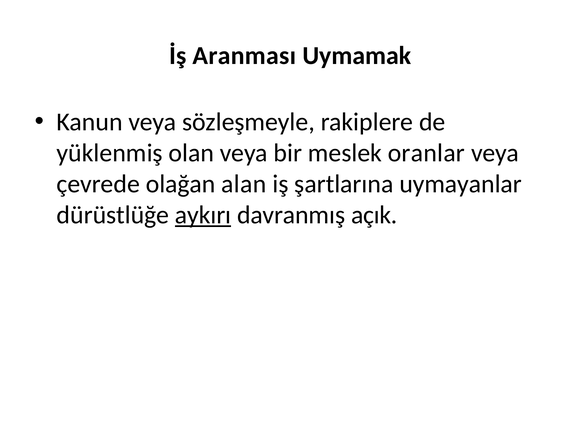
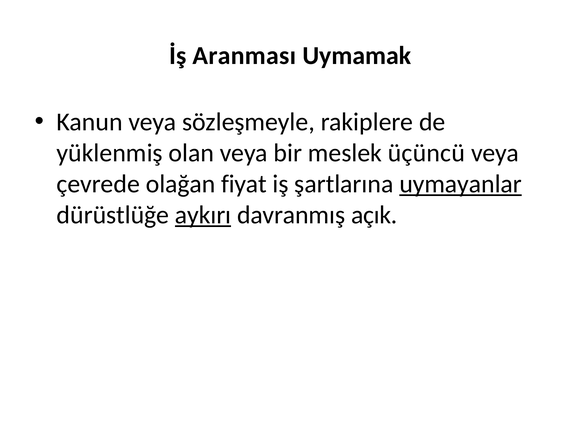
oranlar: oranlar -> üçüncü (426, 153)
alan: alan -> fiyat (244, 184)
uymayanlar underline: none -> present (461, 184)
